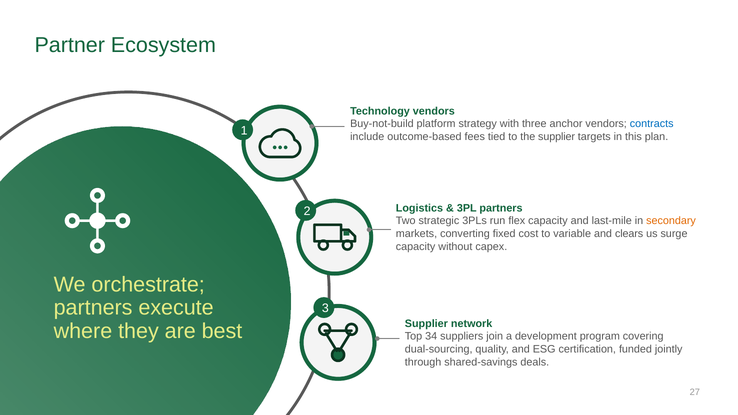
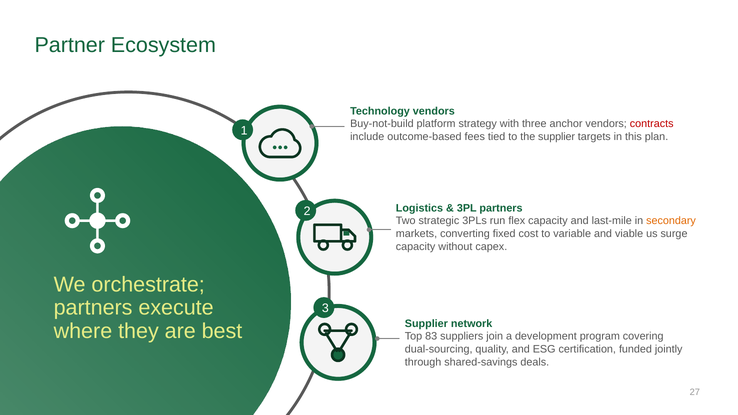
contracts colour: blue -> red (652, 124)
clears: clears -> viable (629, 234)
34: 34 -> 83 (431, 336)
